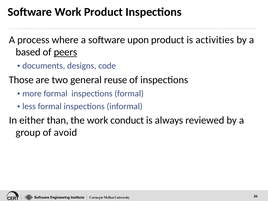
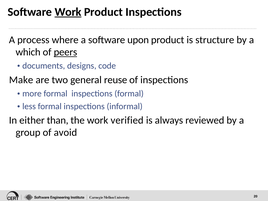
Work underline: none -> present (68, 12)
activities: activities -> structure (215, 40)
based: based -> which (28, 52)
Those: Those -> Make (21, 80)
conduct: conduct -> verified (127, 120)
